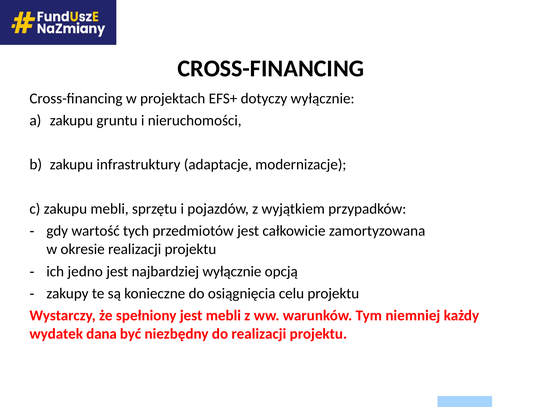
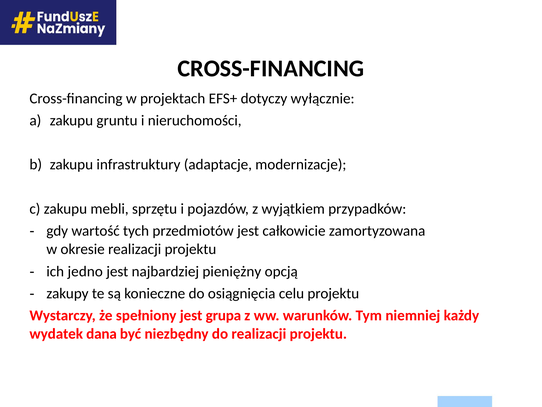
najbardziej wyłącznie: wyłącznie -> pieniężny (232, 271)
jest mebli: mebli -> grupa (223, 315)
